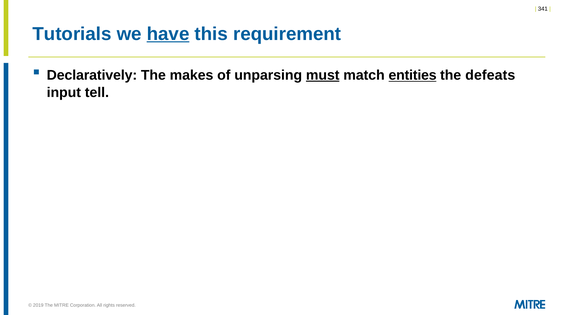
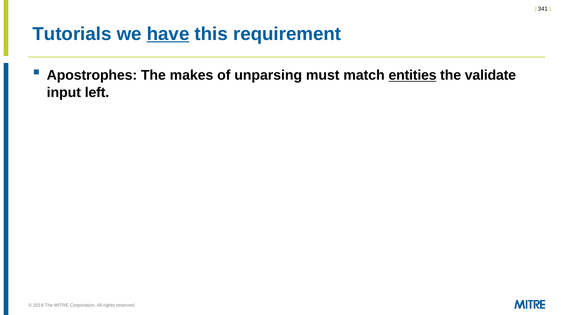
Declaratively: Declaratively -> Apostrophes (92, 75)
must underline: present -> none (323, 75)
defeats: defeats -> validate (490, 75)
tell: tell -> left (97, 93)
